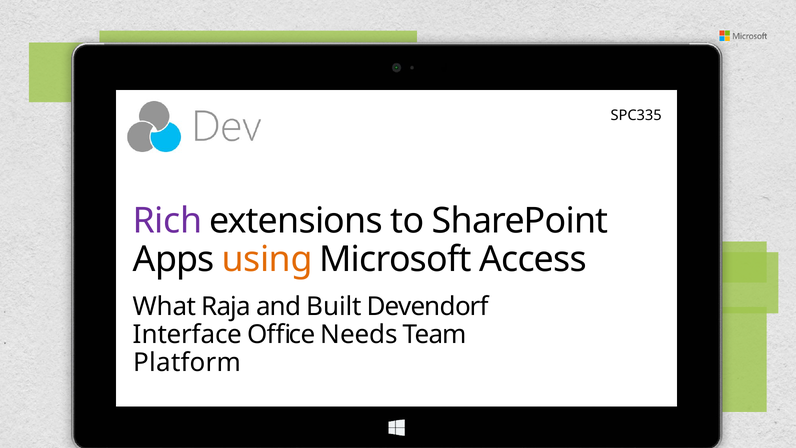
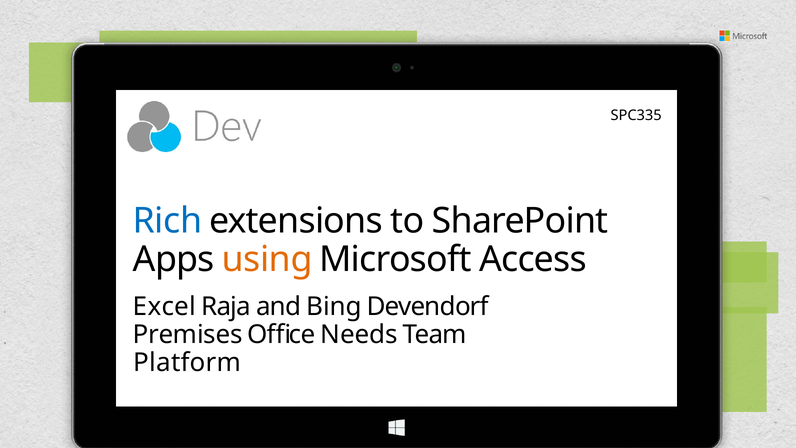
Rich colour: purple -> blue (167, 221)
What: What -> Excel (164, 306)
Built: Built -> Bing (334, 306)
Interface: Interface -> Premises (188, 334)
